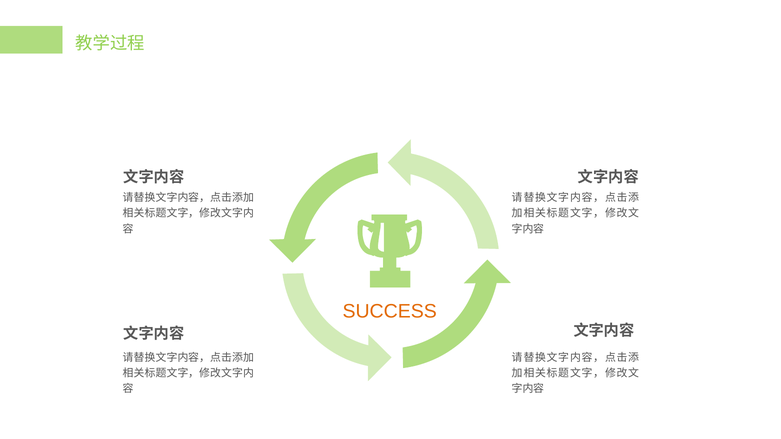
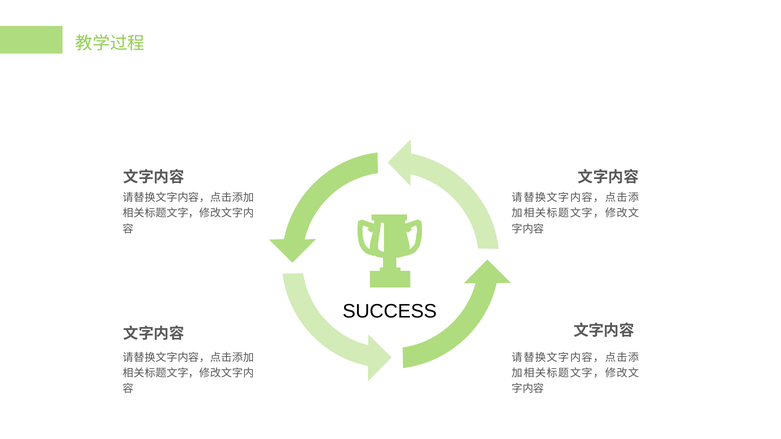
SUCCESS colour: orange -> black (390, 312)
